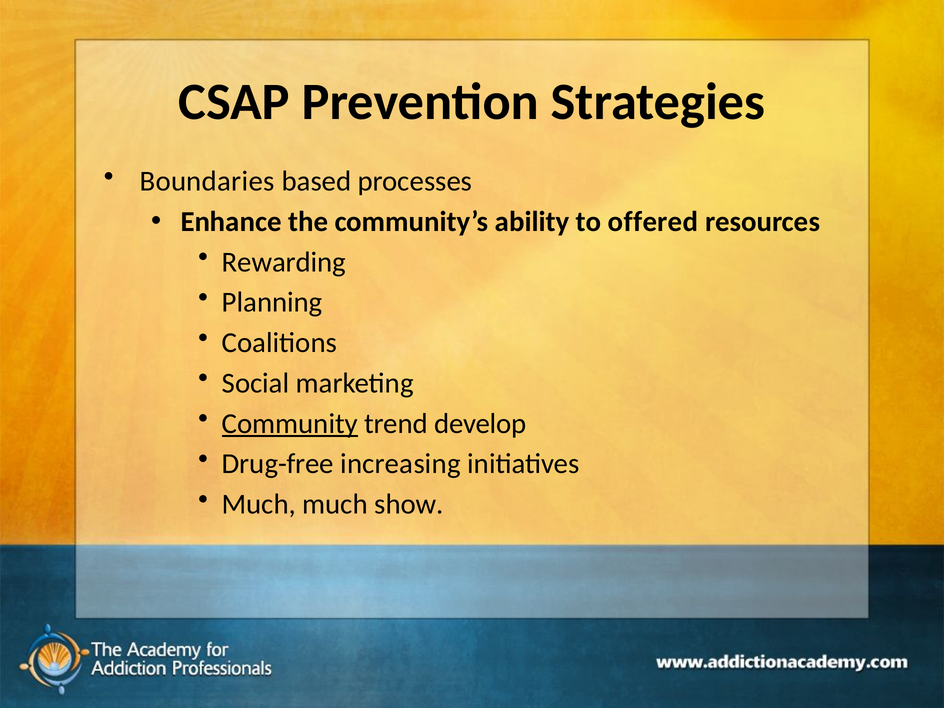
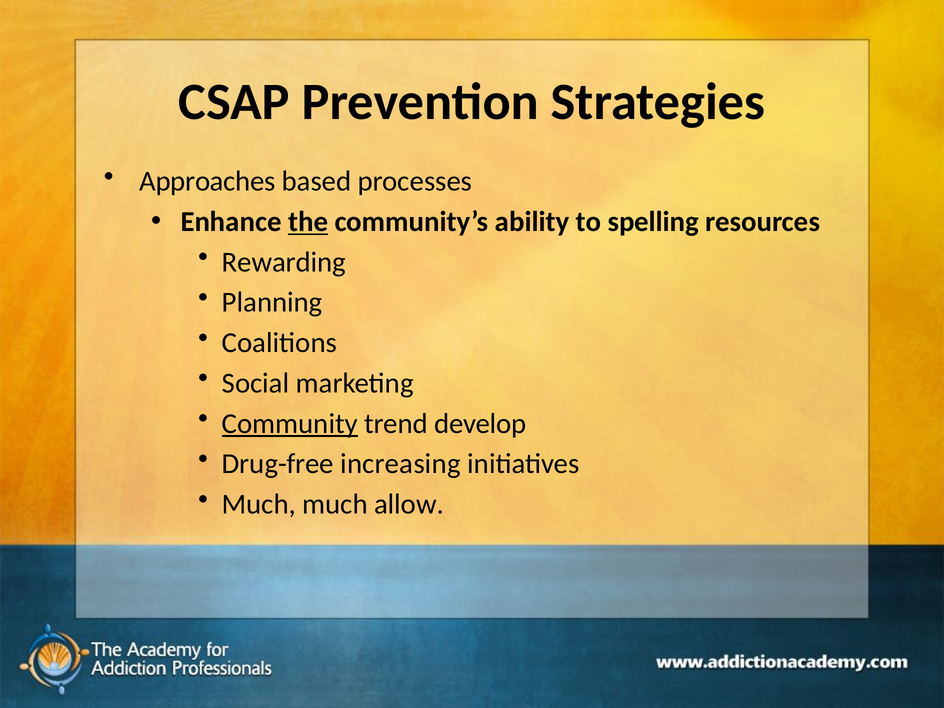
Boundaries: Boundaries -> Approaches (207, 181)
the underline: none -> present (308, 222)
offered: offered -> spelling (653, 222)
show: show -> allow (409, 504)
